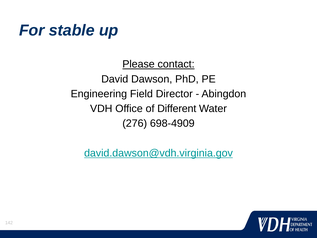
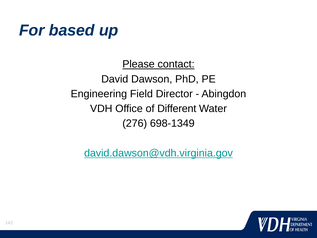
stable: stable -> based (72, 30)
698-4909: 698-4909 -> 698-1349 (172, 123)
